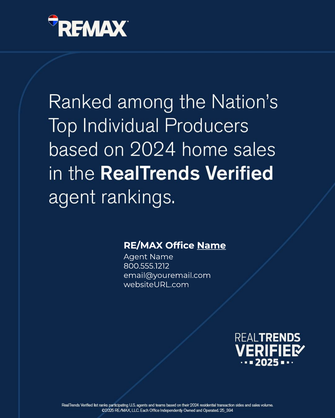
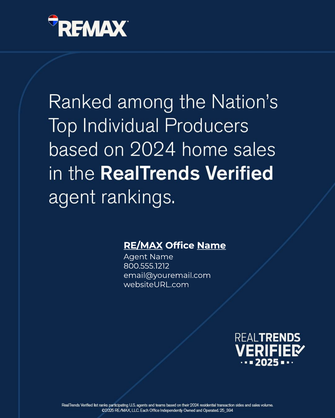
RE/MAX underline: none -> present (143, 246)
